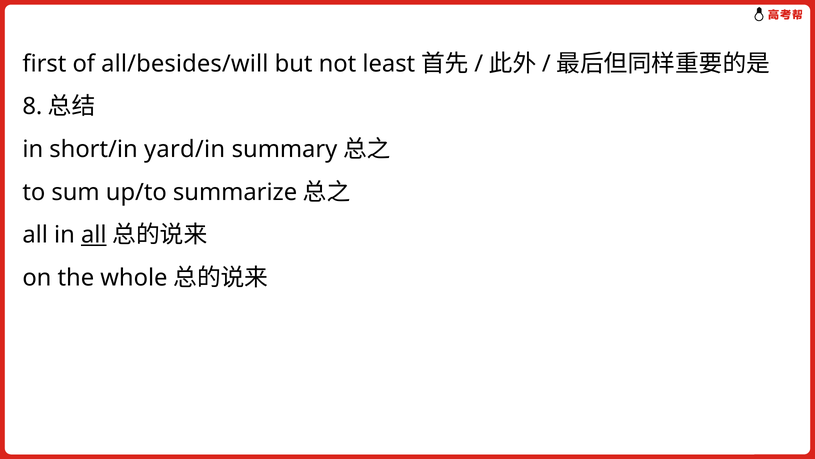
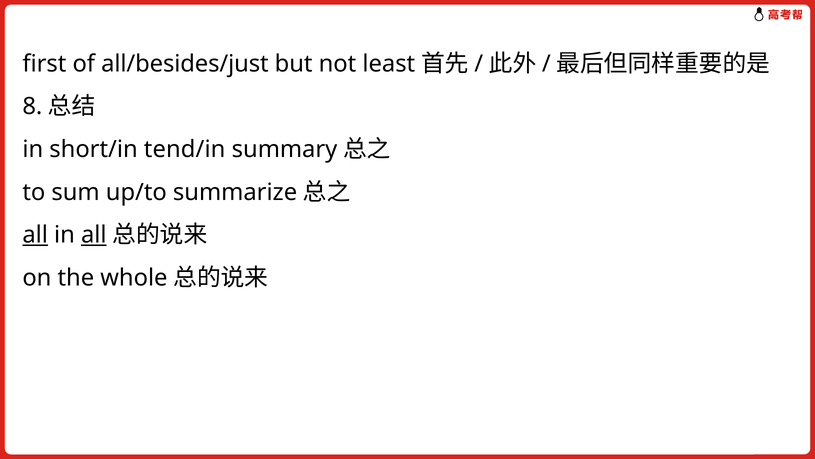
all/besides/will: all/besides/will -> all/besides/just (185, 64)
yard/in: yard/in -> tend/in (185, 149)
all underline: none -> present (35, 235)
